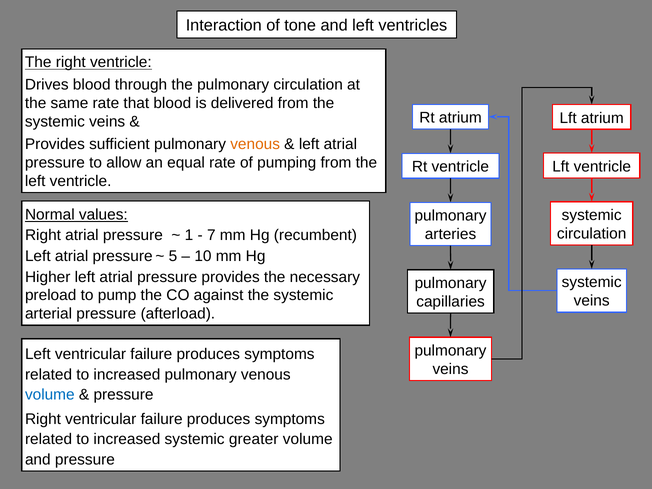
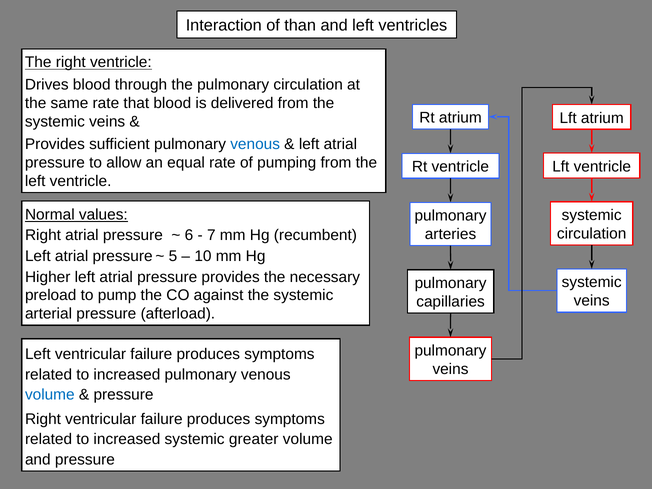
tone: tone -> than (300, 26)
venous colour: orange -> blue (255, 144)
1: 1 -> 6 (189, 235)
